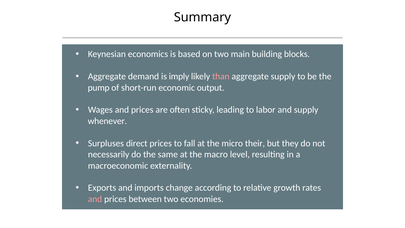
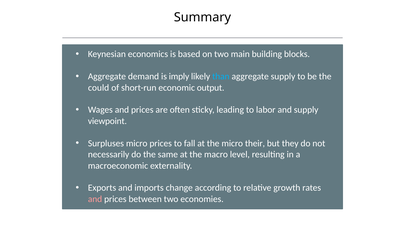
than colour: pink -> light blue (221, 76)
pump: pump -> could (99, 88)
whenever: whenever -> viewpoint (107, 121)
Surpluses direct: direct -> micro (137, 143)
